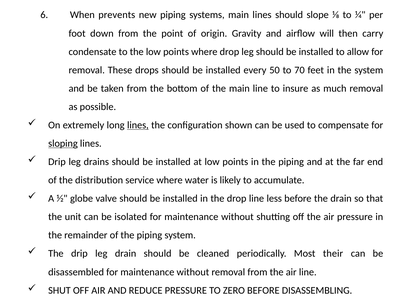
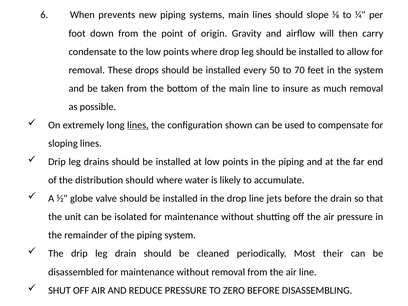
sloping underline: present -> none (63, 143)
distribution service: service -> should (140, 180)
less: less -> jets (274, 199)
